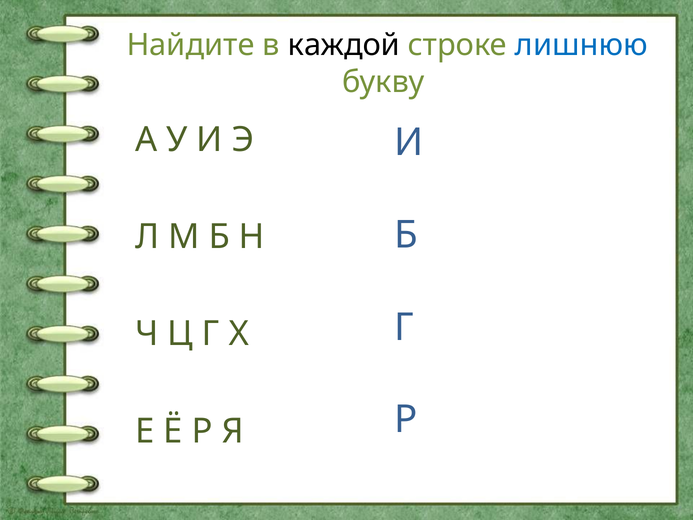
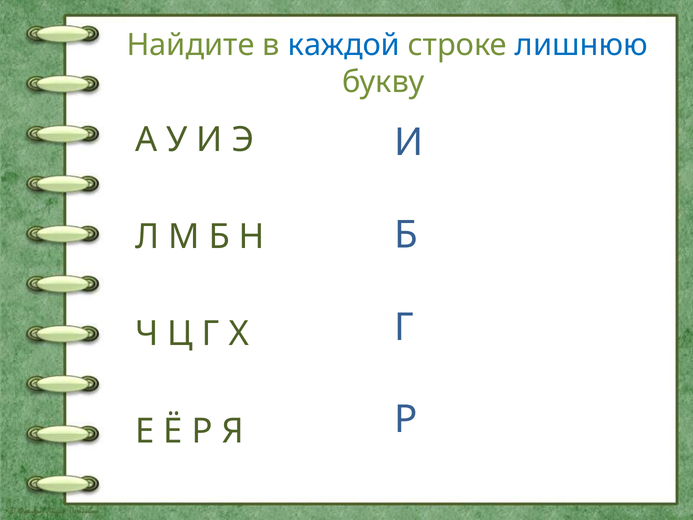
каждой colour: black -> blue (344, 45)
